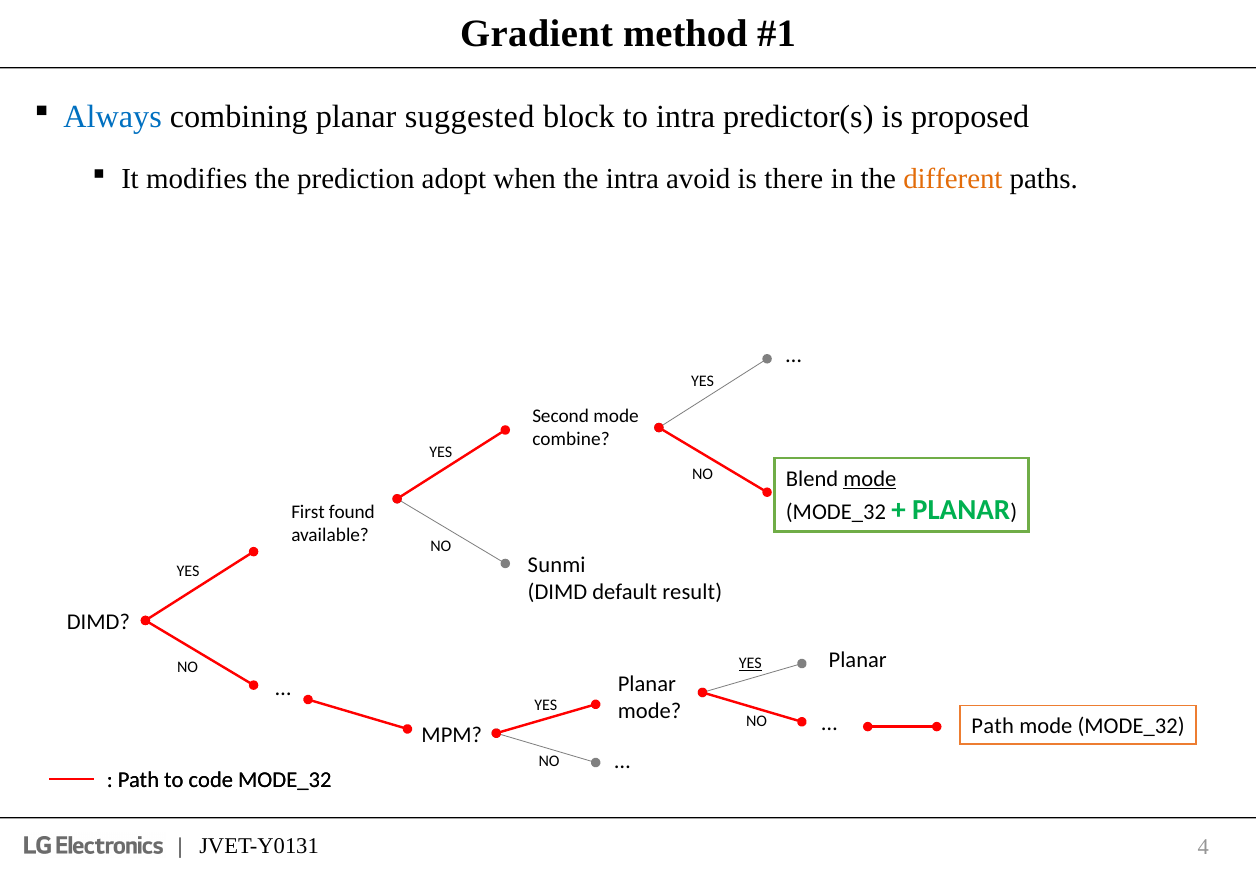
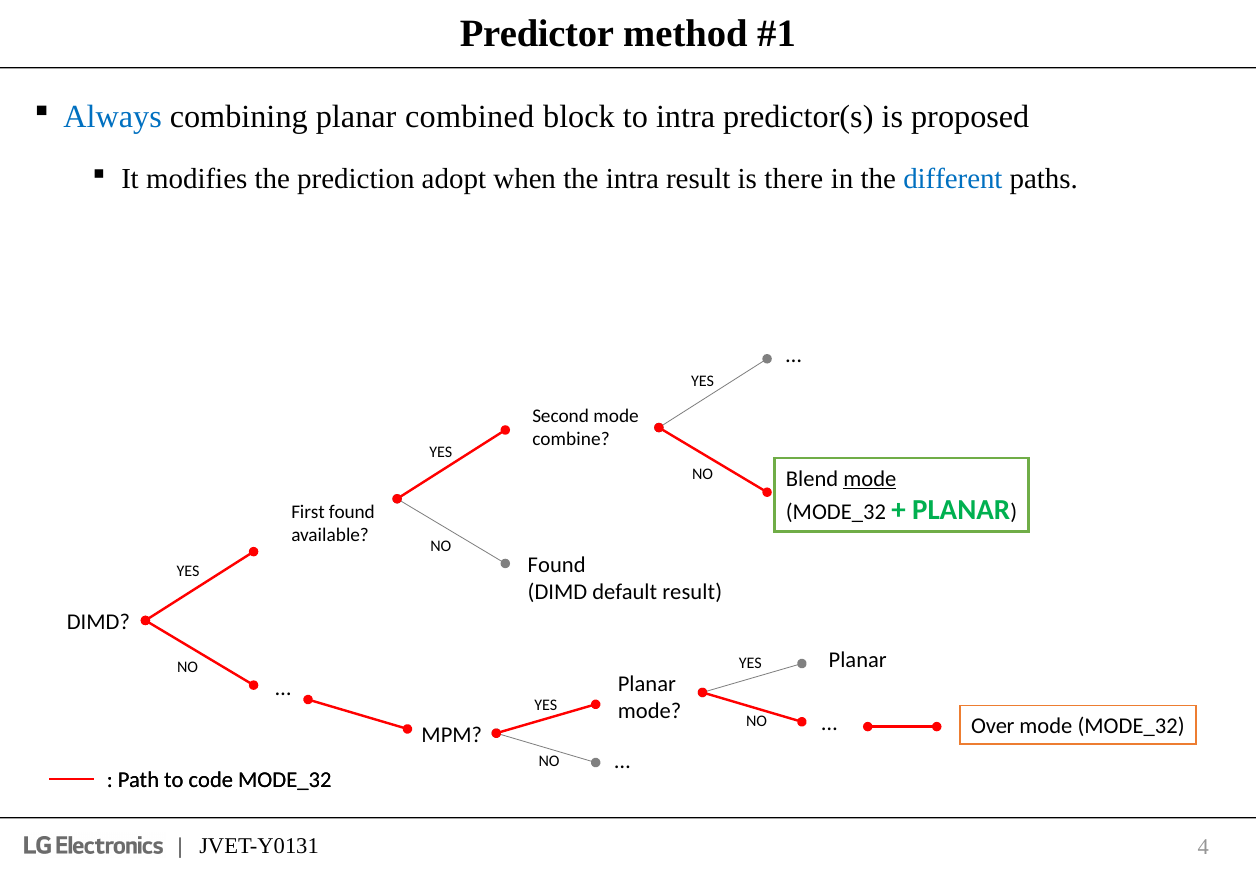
Gradient: Gradient -> Predictor (537, 34)
suggested: suggested -> combined (470, 117)
intra avoid: avoid -> result (698, 179)
different colour: orange -> blue (953, 179)
Sunmi: Sunmi -> Found (557, 565)
YES underline: present -> none (750, 664)
Path: Path -> Over (993, 727)
